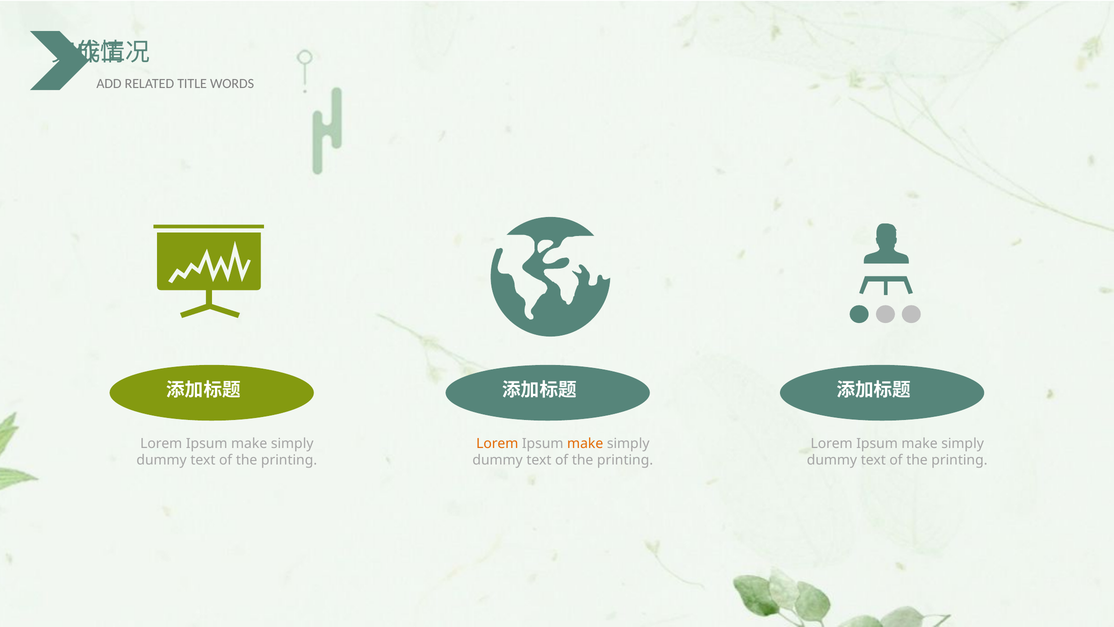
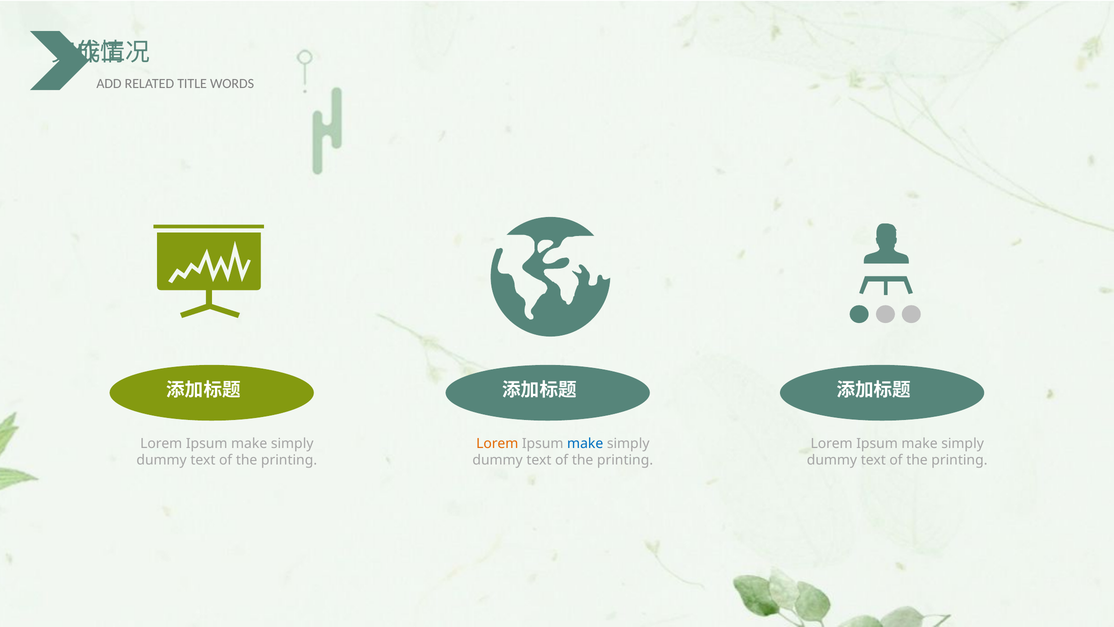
make colour: orange -> blue (585, 443)
